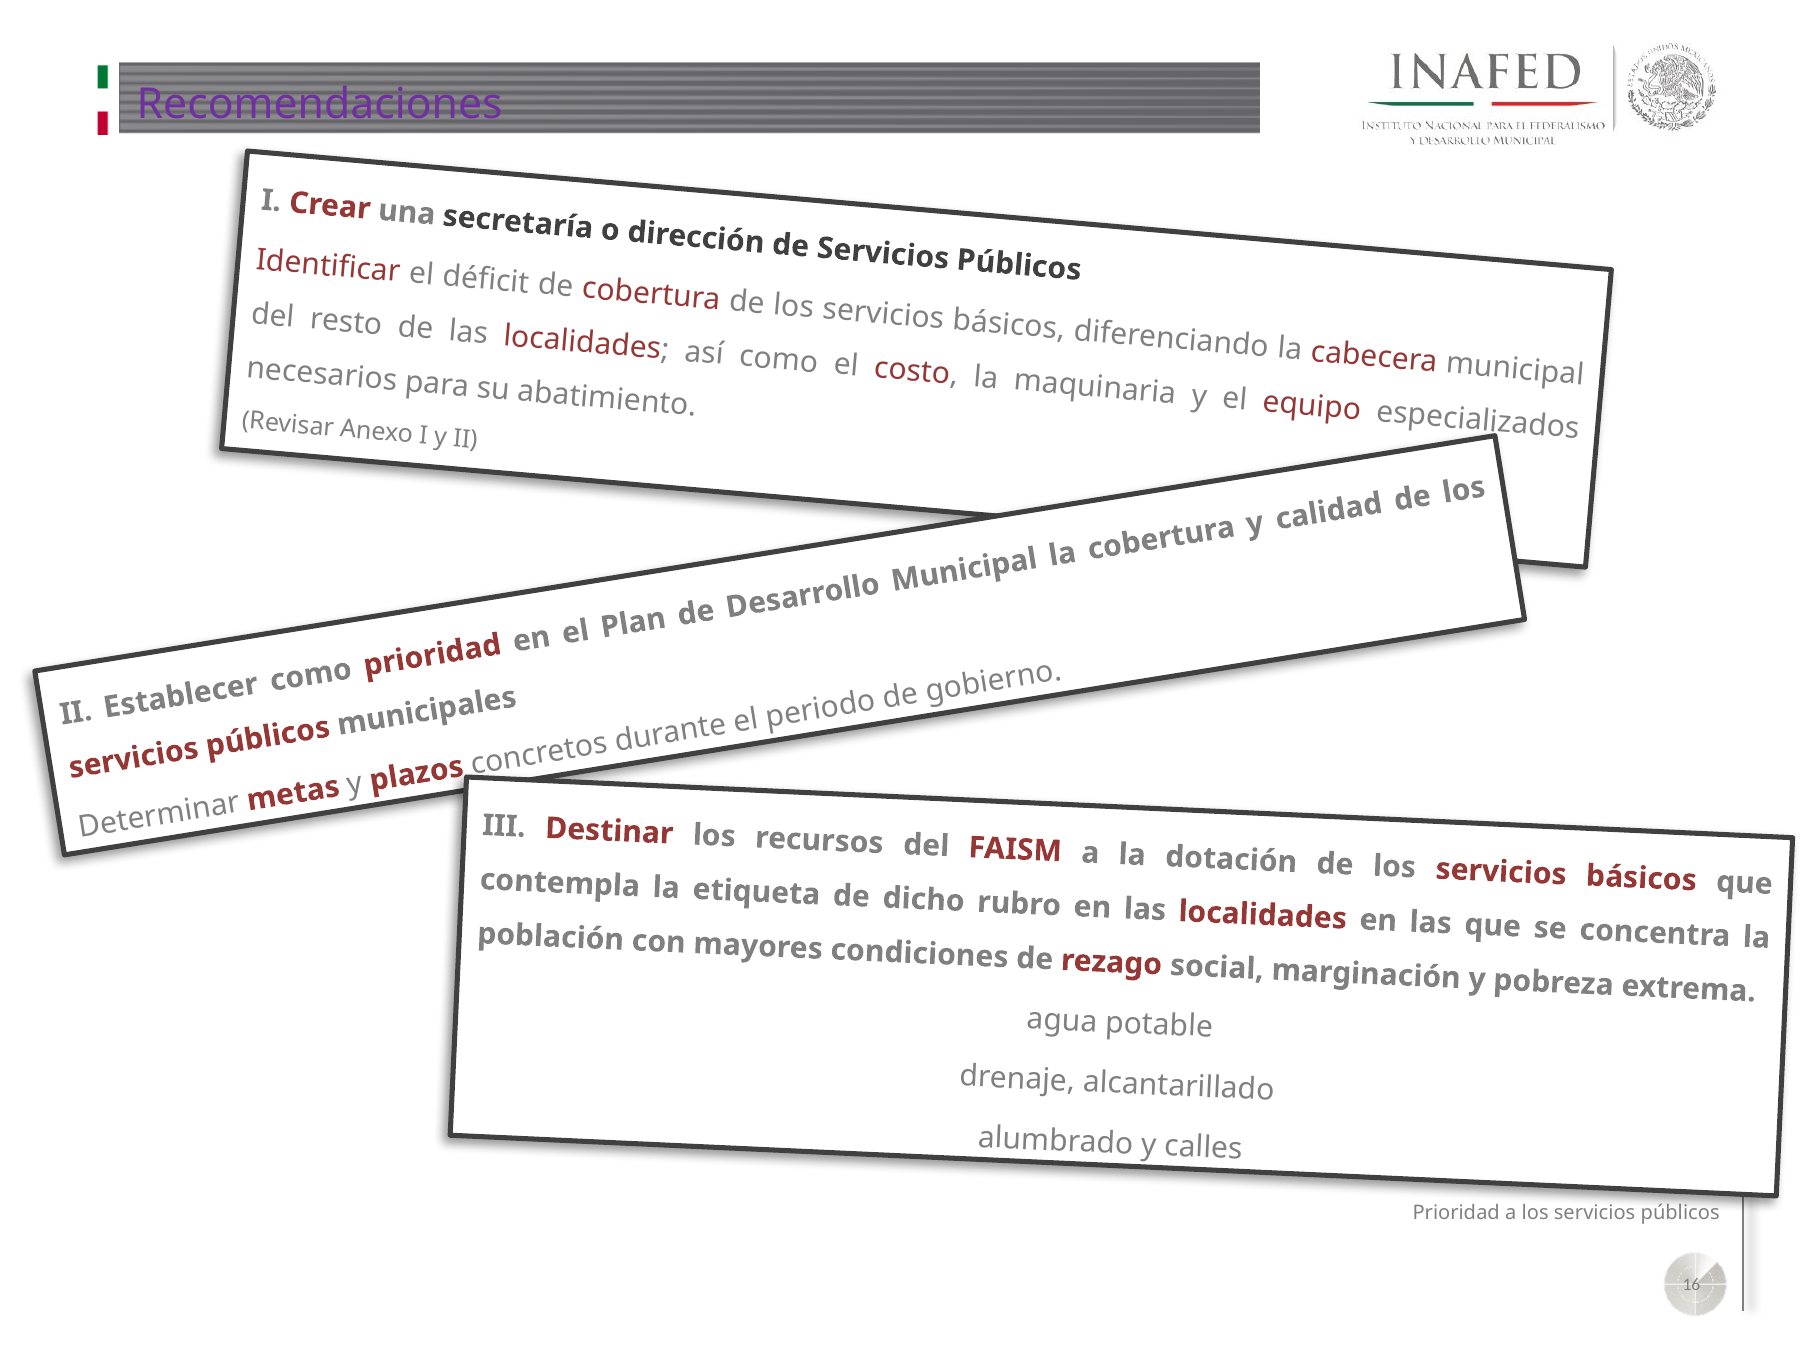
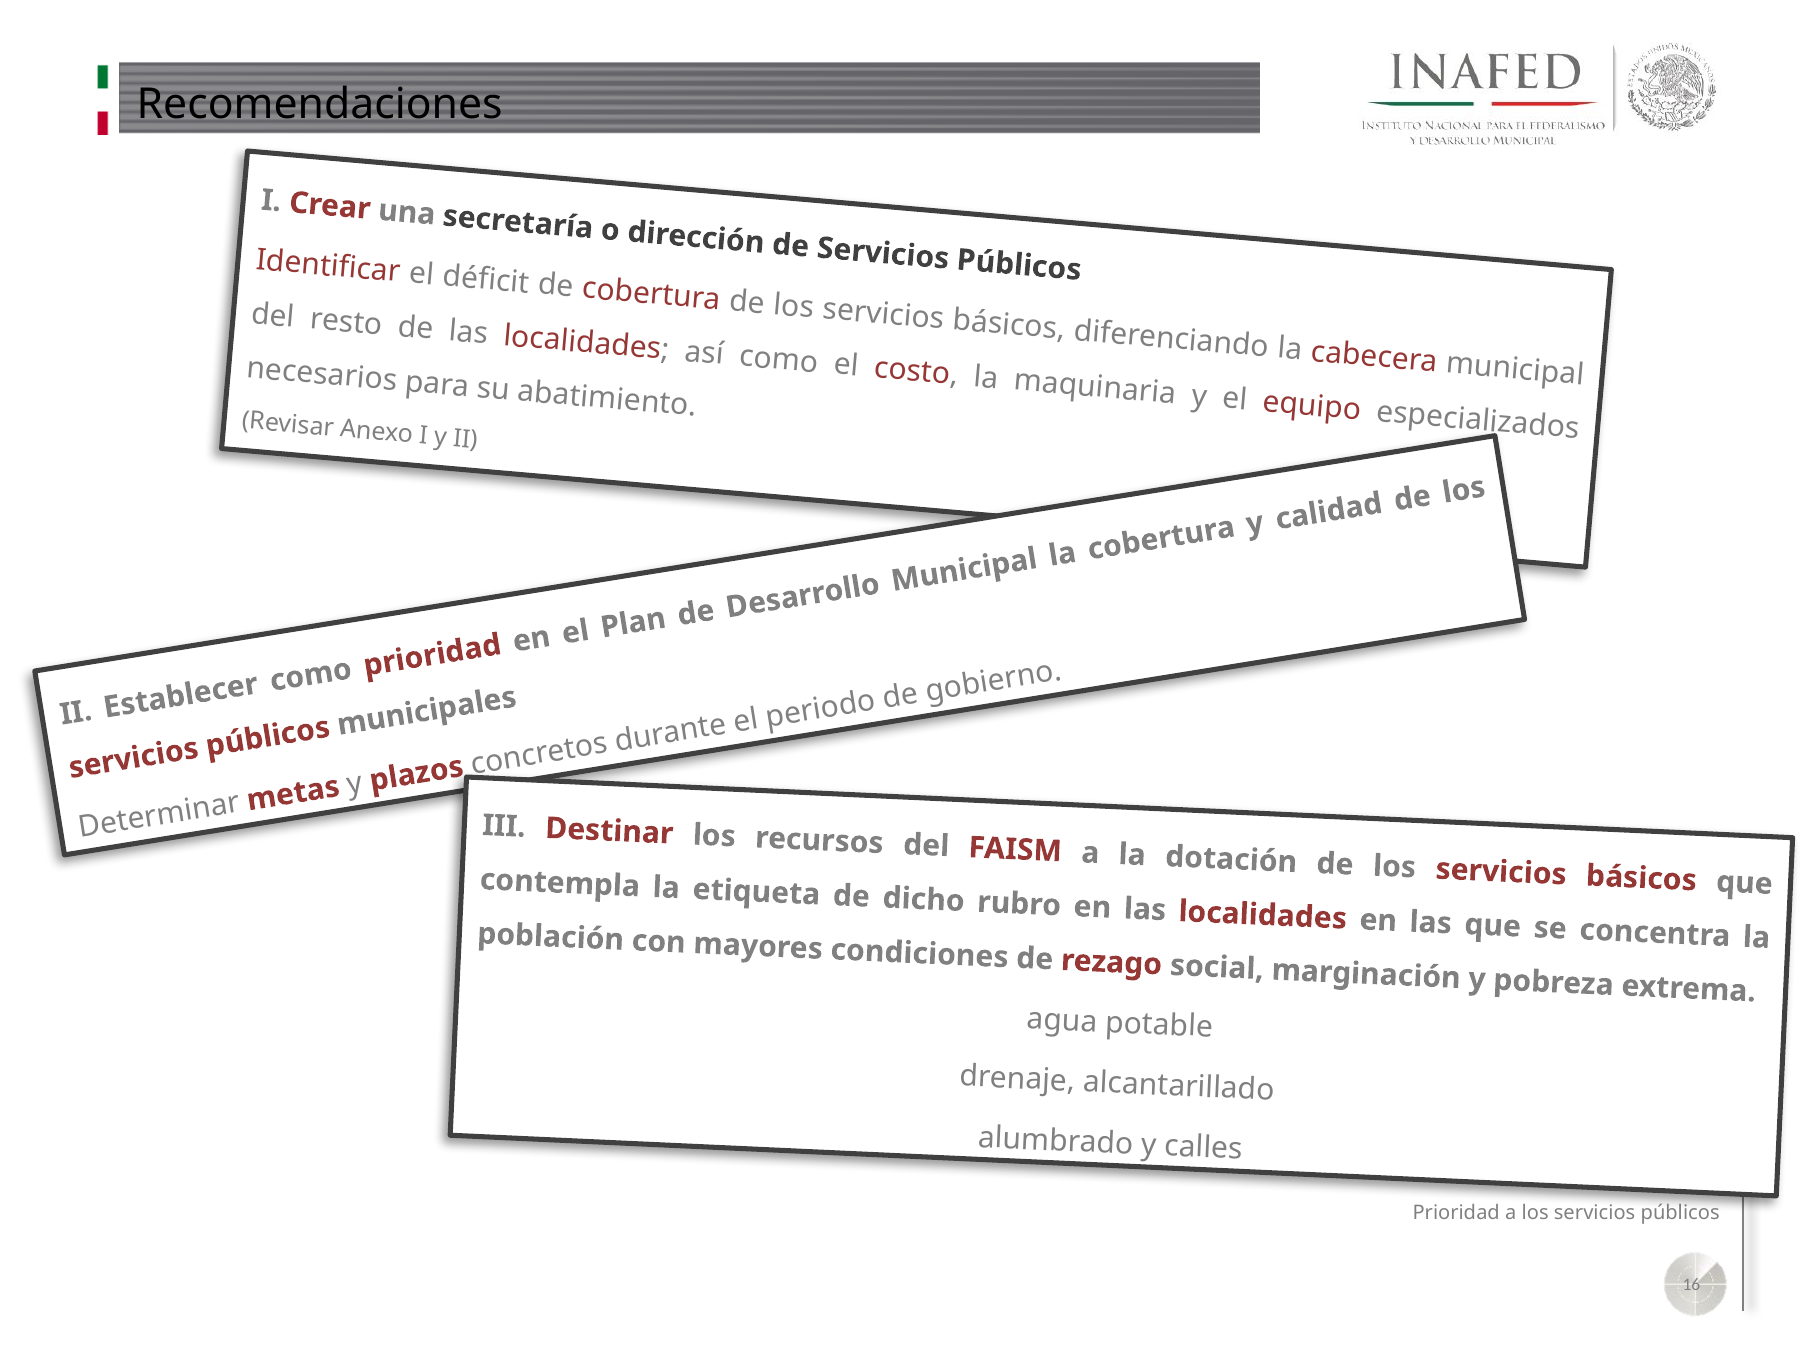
Recomendaciones colour: purple -> black (320, 104)
